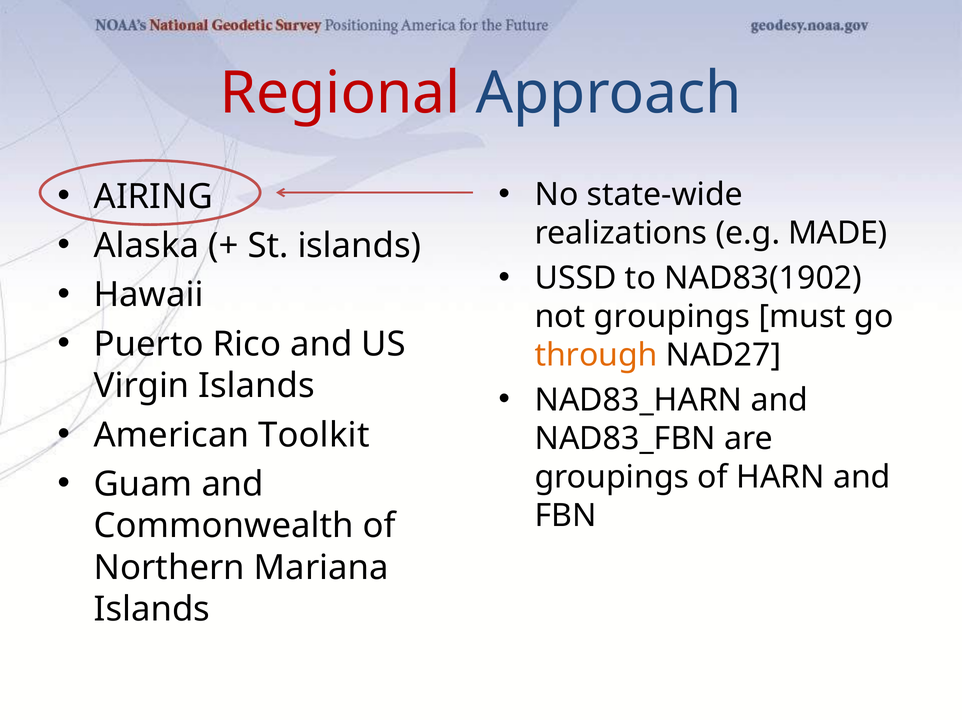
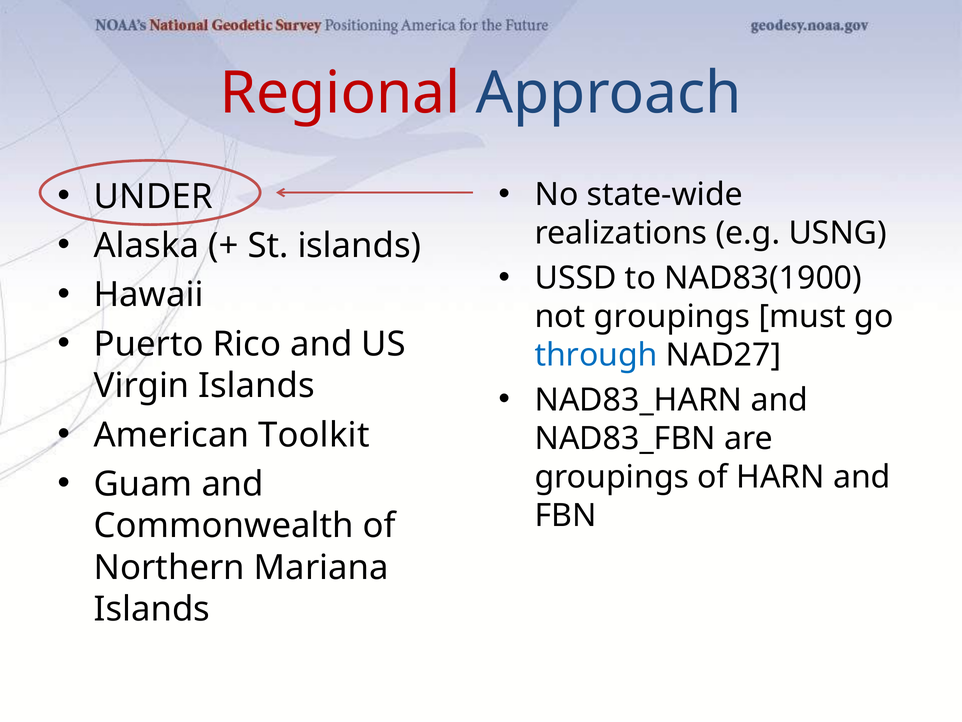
AIRING: AIRING -> UNDER (153, 196)
MADE: MADE -> USNG (838, 233)
NAD83(1902: NAD83(1902 -> NAD83(1900 (763, 278)
through colour: orange -> blue (596, 355)
